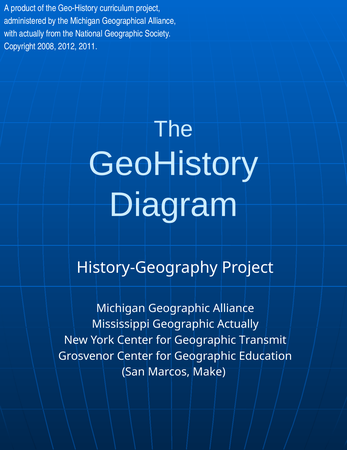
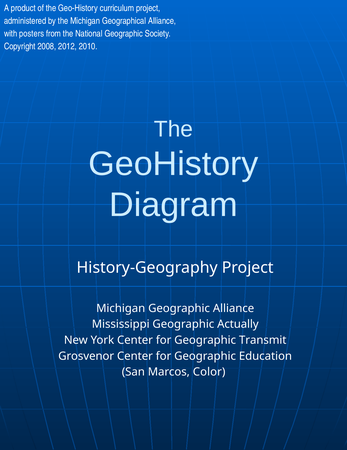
with actually: actually -> posters (32, 33)
2011: 2011 -> 2010 (88, 46)
Make: Make -> Color (209, 371)
